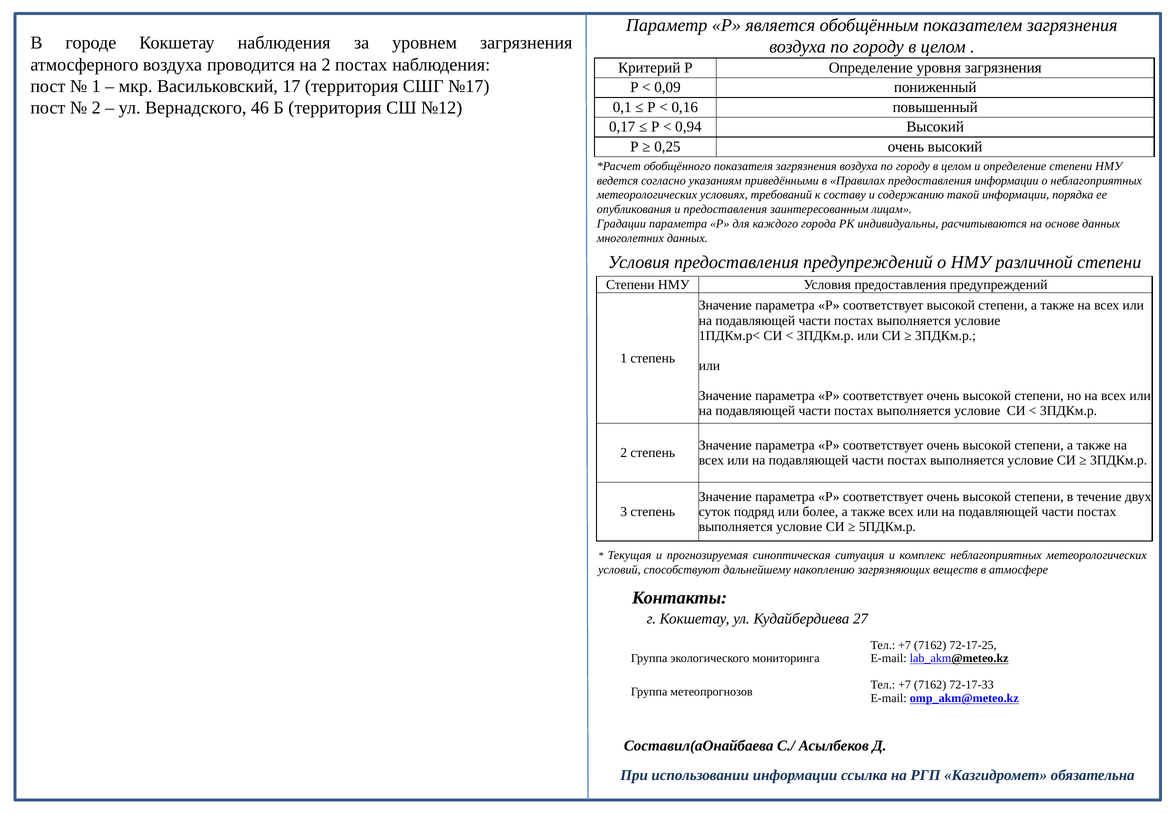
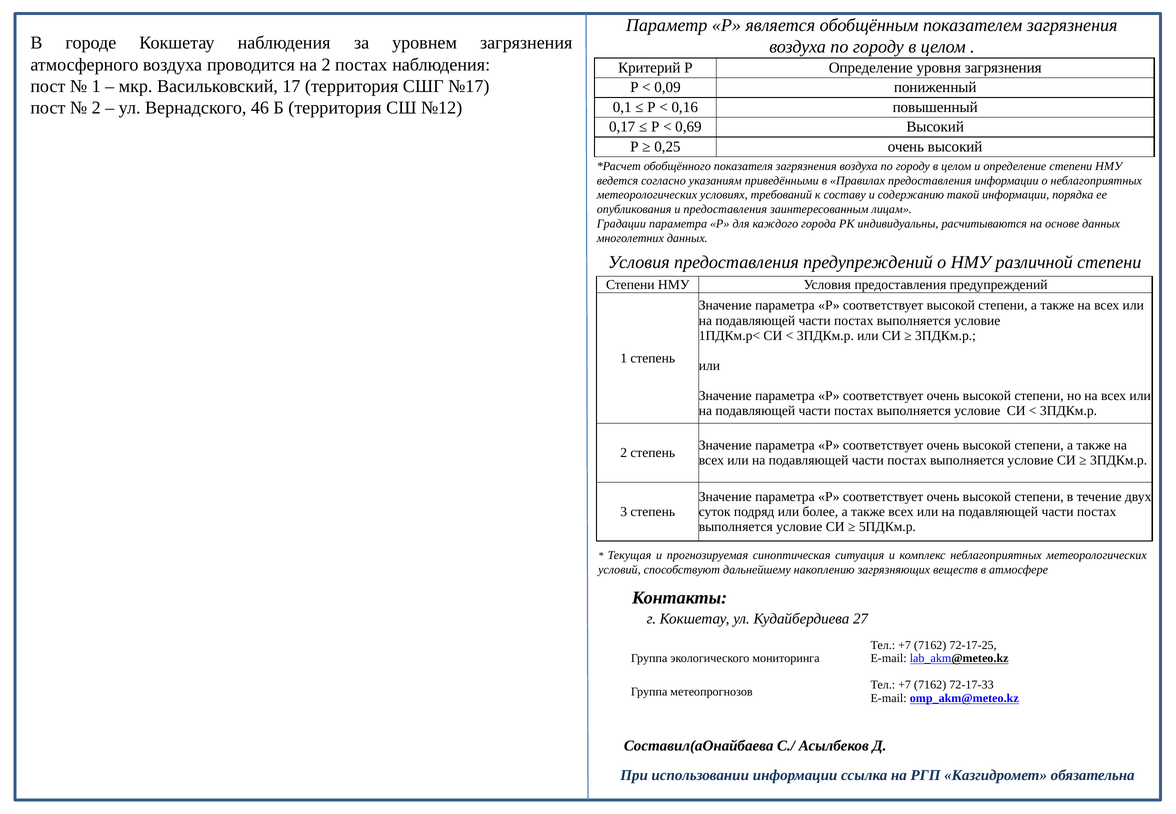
0,94: 0,94 -> 0,69 (688, 127)
